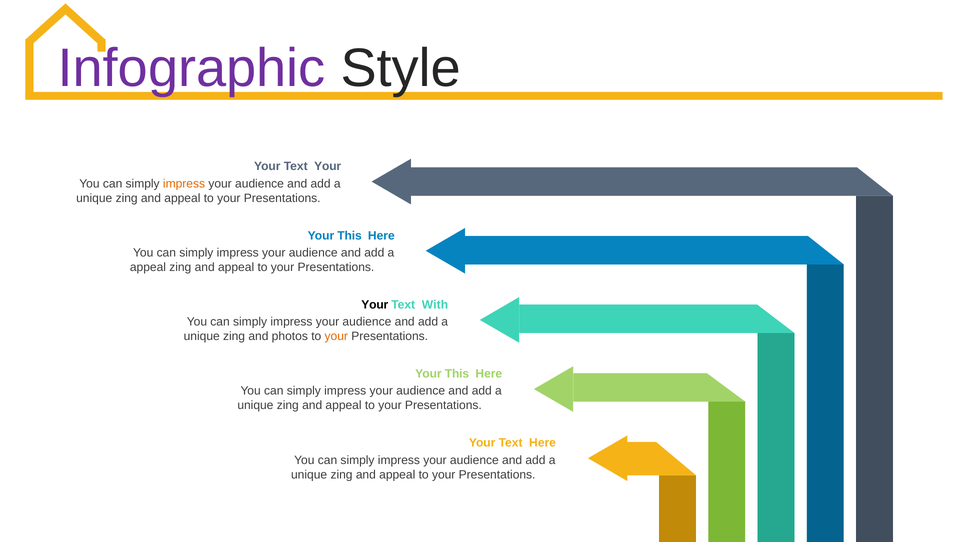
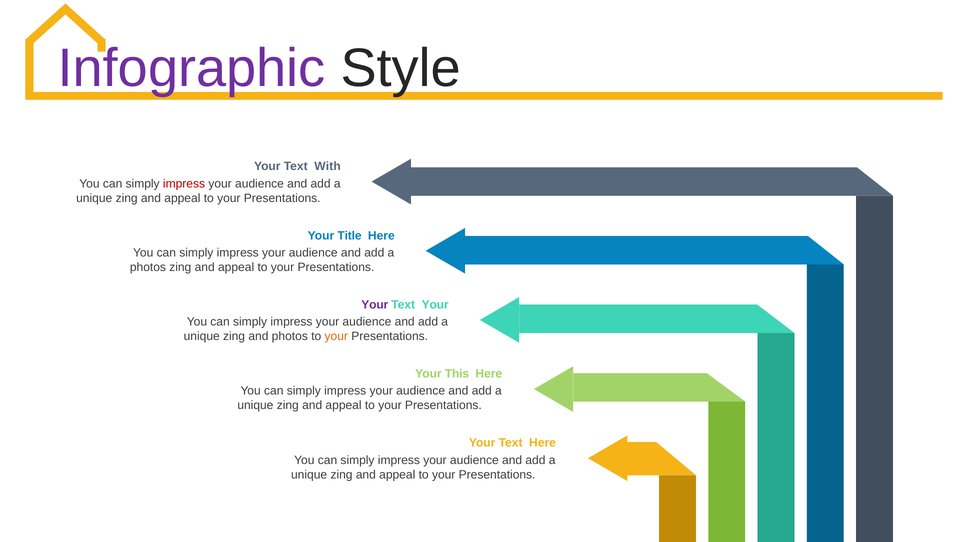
Text Your: Your -> With (328, 166)
impress colour: orange -> red (184, 184)
This: This -> Title (350, 235)
appeal: appeal -> photos (148, 267)
Your colour: black -> purple (375, 305)
Text With: With -> Your (435, 305)
